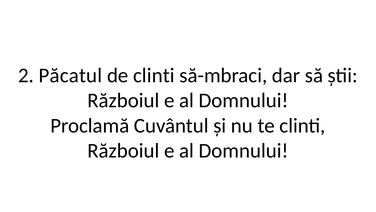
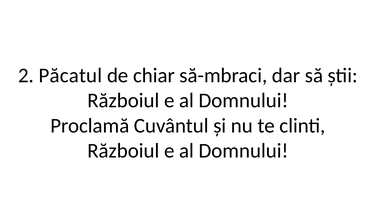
de clinti: clinti -> chiar (154, 75)
